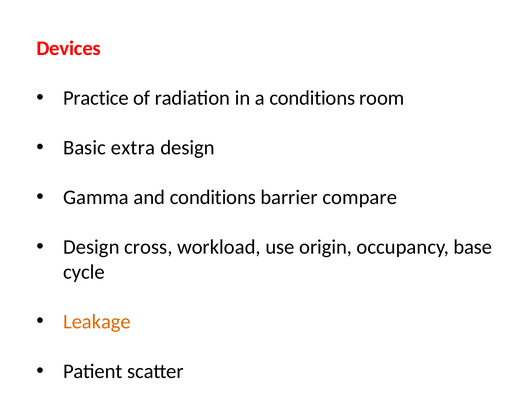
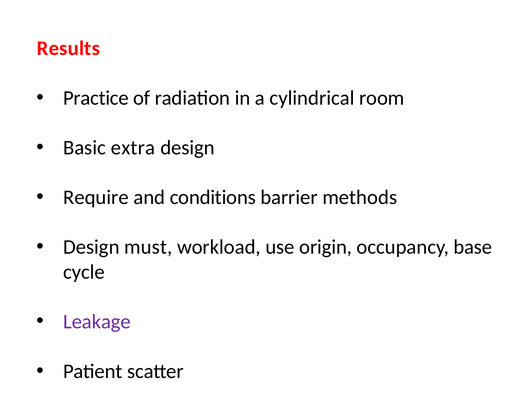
Devices: Devices -> Results (68, 48)
a conditions: conditions -> cylindrical (312, 98)
Gamma: Gamma -> Require (96, 197)
compare: compare -> methods (360, 197)
cross: cross -> must (148, 247)
Leakage colour: orange -> purple (97, 322)
